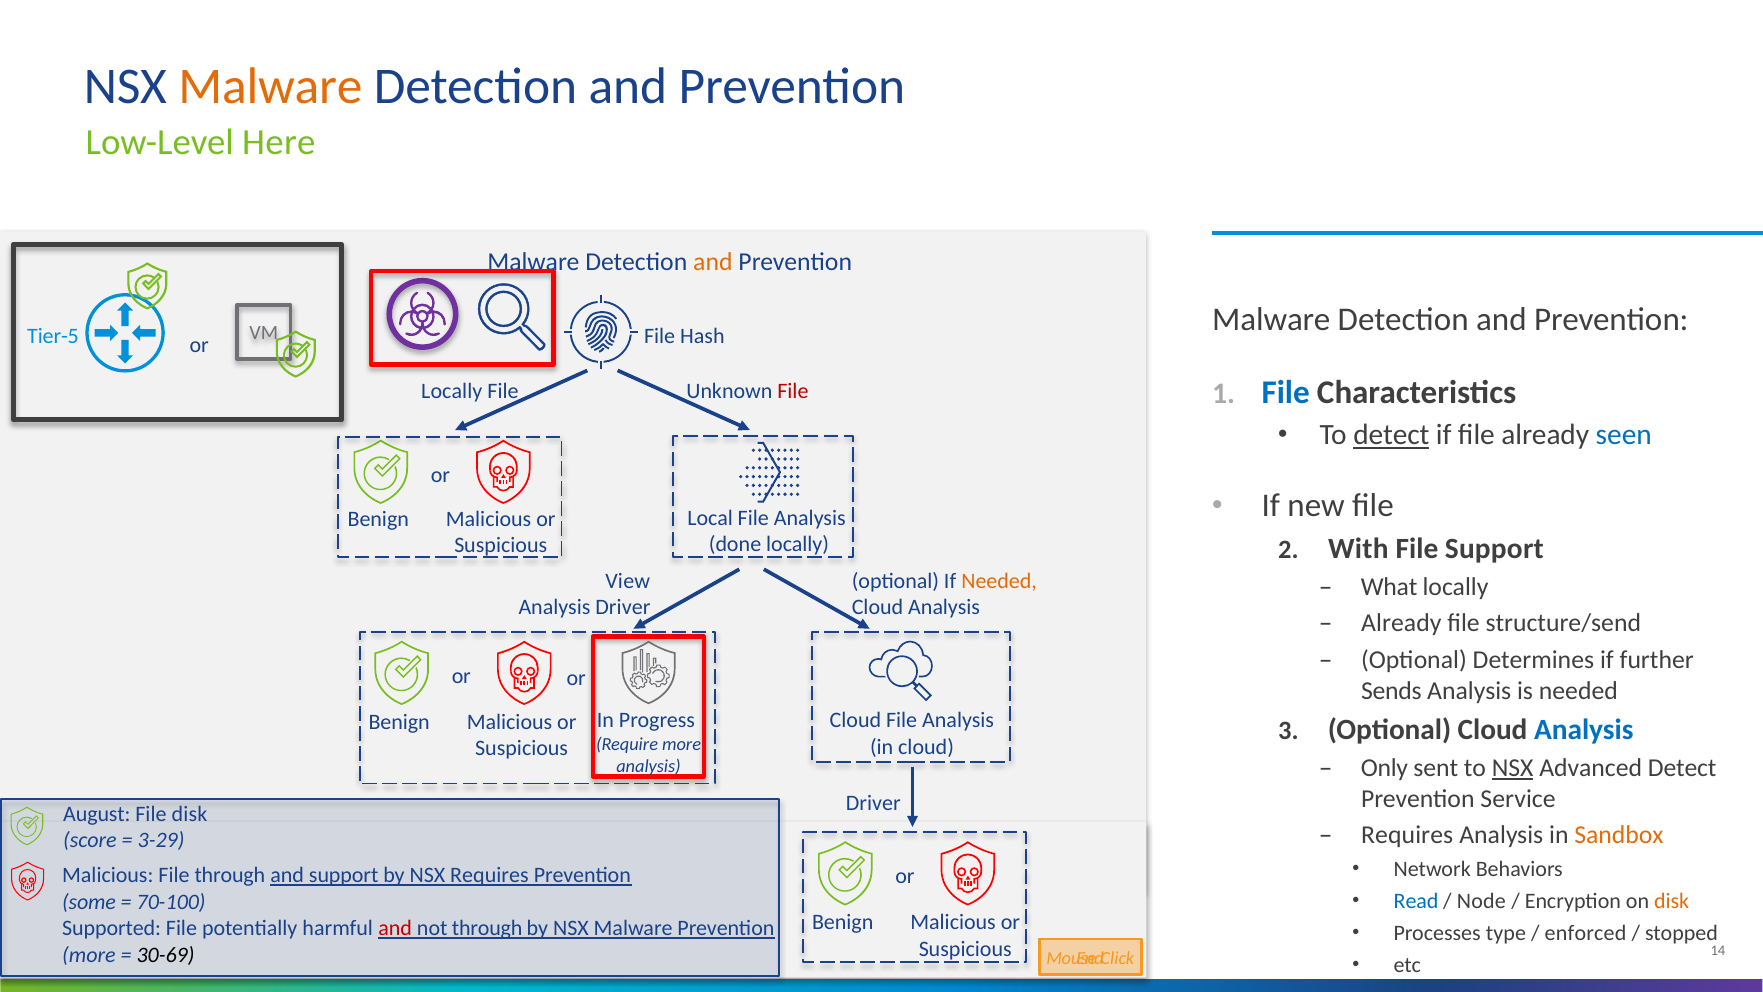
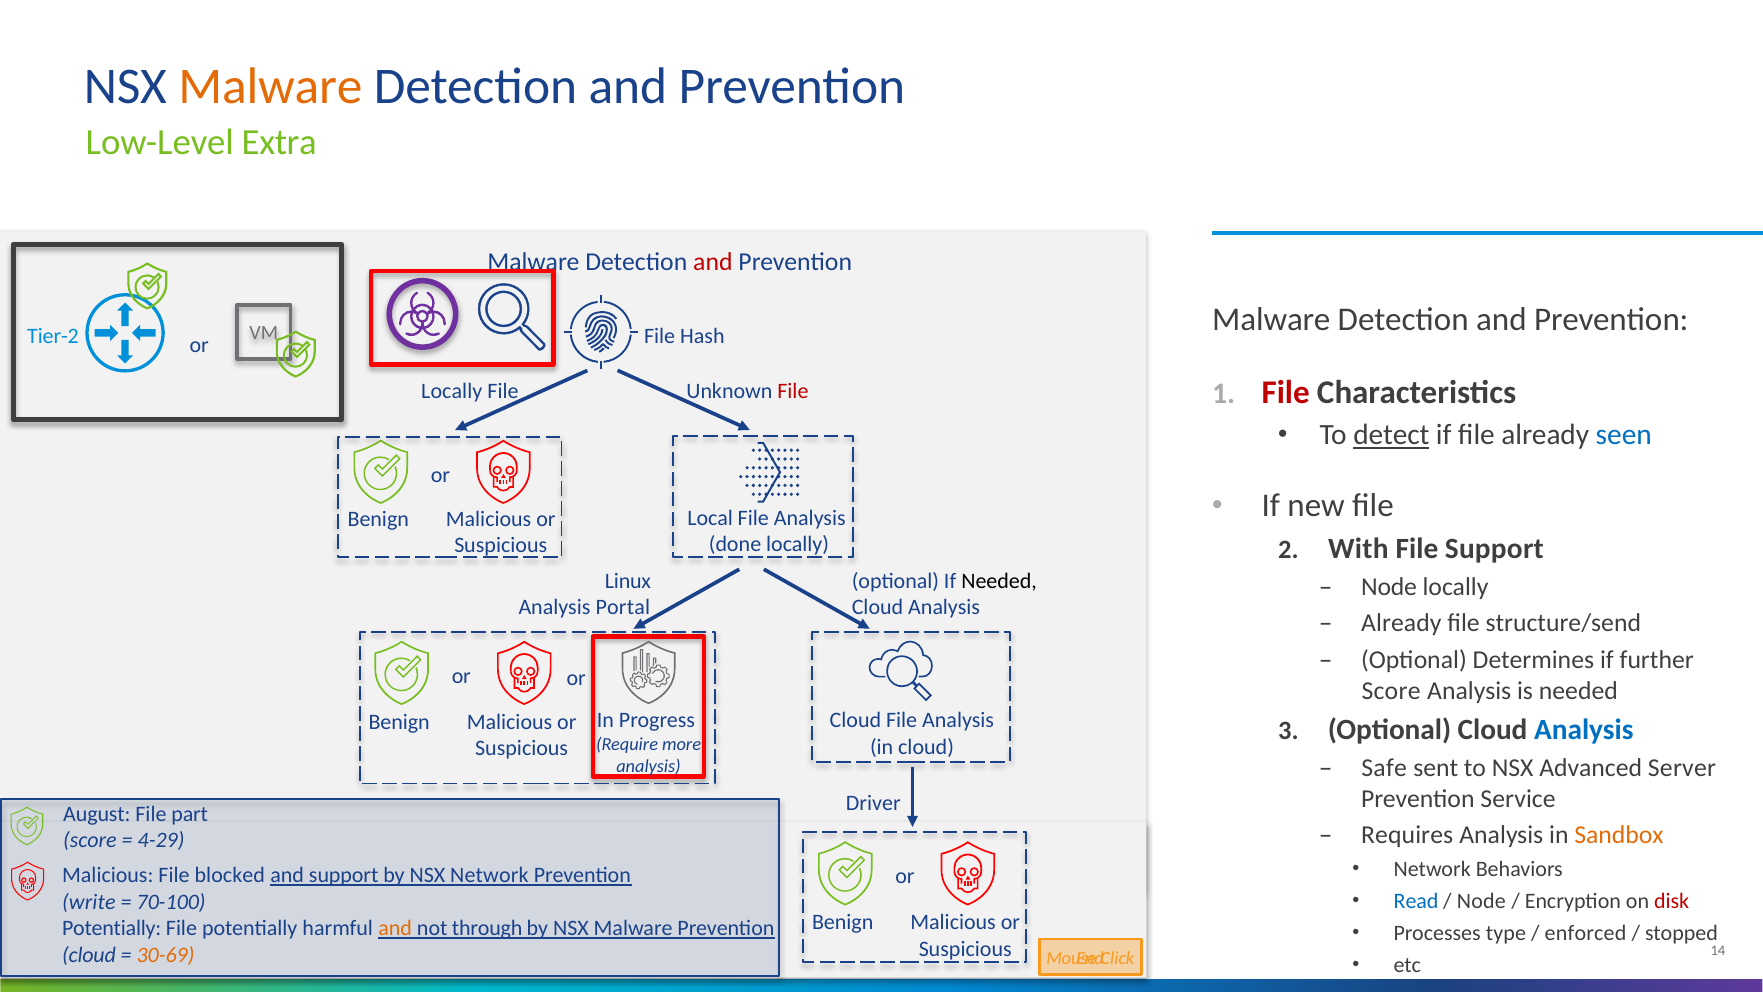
Here: Here -> Extra (279, 142)
and colour: orange -> red (713, 262)
Tier-5: Tier-5 -> Tier-2 (53, 336)
File colour: blue -> red (1286, 392)
View: View -> Linux (628, 581)
Needed colour: orange -> black (999, 581)
What: What -> Node (1389, 587)
Analysis Driver: Driver -> Portal (623, 607)
Sends: Sends -> Score (1391, 691)
Only: Only -> Safe (1384, 768)
NSX underline: present -> none (1513, 768)
Advanced Detect: Detect -> Server (1682, 768)
File disk: disk -> part (190, 814)
3-29: 3-29 -> 4-29 (161, 840)
File through: through -> blocked (230, 875)
NSX Requires: Requires -> Network (489, 875)
disk colour: orange -> red (1672, 901)
some: some -> write (89, 902)
Supported: Supported -> Potentially (112, 928)
and colour: red -> orange (395, 928)
more: more -> cloud (89, 955)
30-69 colour: black -> orange (166, 955)
